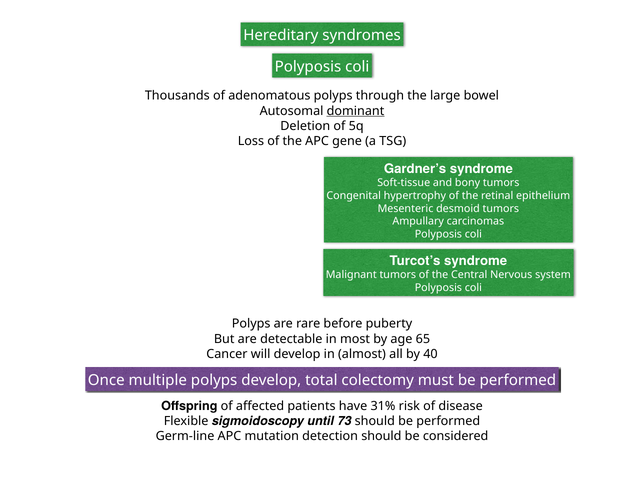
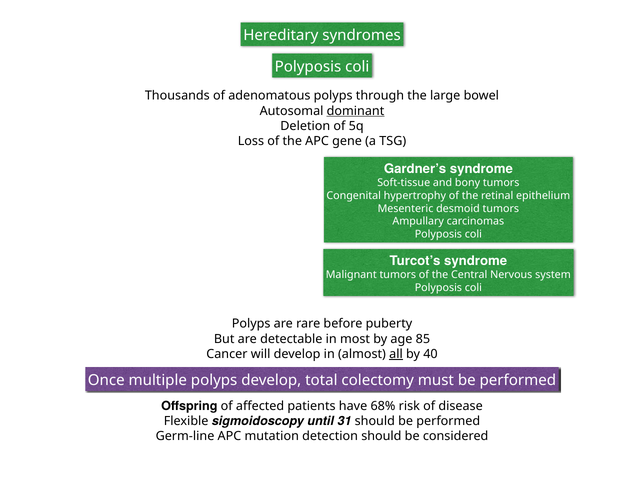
65: 65 -> 85 (423, 339)
all underline: none -> present (396, 354)
31%: 31% -> 68% (383, 406)
73: 73 -> 31 (344, 421)
